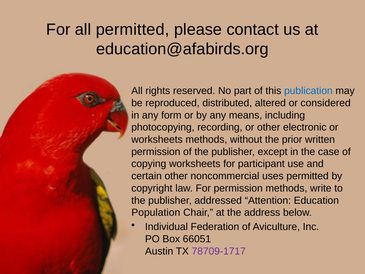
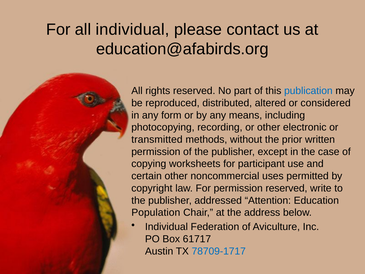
all permitted: permitted -> individual (133, 29)
worksheets: worksheets -> transmitted (157, 139)
permission methods: methods -> reserved (286, 188)
66051: 66051 -> 61717 (197, 239)
78709-1717 colour: purple -> blue (219, 251)
